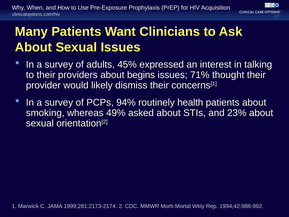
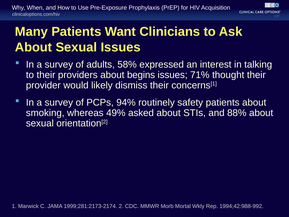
45%: 45% -> 58% (127, 64)
health: health -> safety (190, 102)
23%: 23% -> 88% (237, 113)
